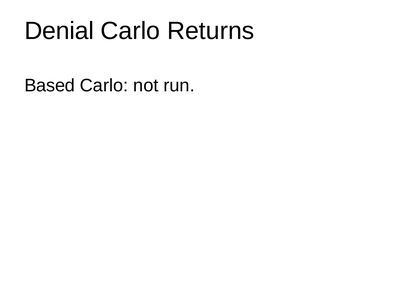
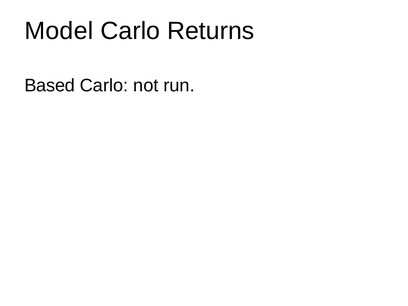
Denial: Denial -> Model (59, 31)
